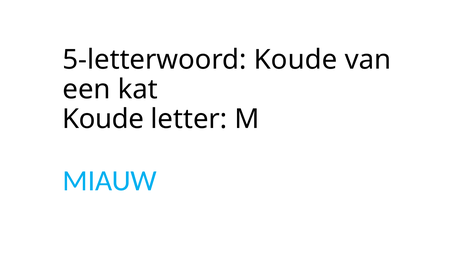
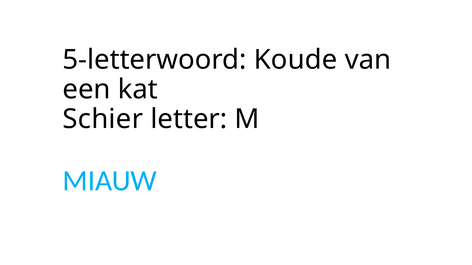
Koude: Koude -> Schier (103, 119)
